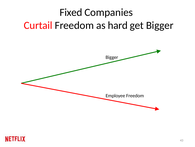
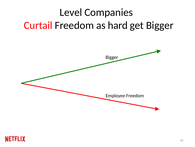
Fixed: Fixed -> Level (71, 12)
